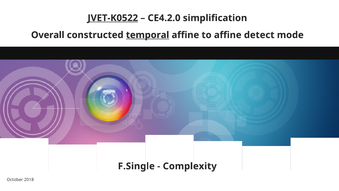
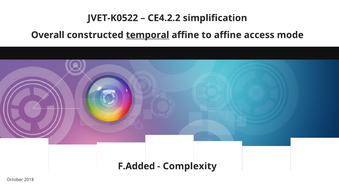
JVET-K0522 underline: present -> none (113, 18)
CE4.2.0: CE4.2.0 -> CE4.2.2 (164, 18)
detect: detect -> access (259, 35)
F.Single: F.Single -> F.Added (136, 166)
